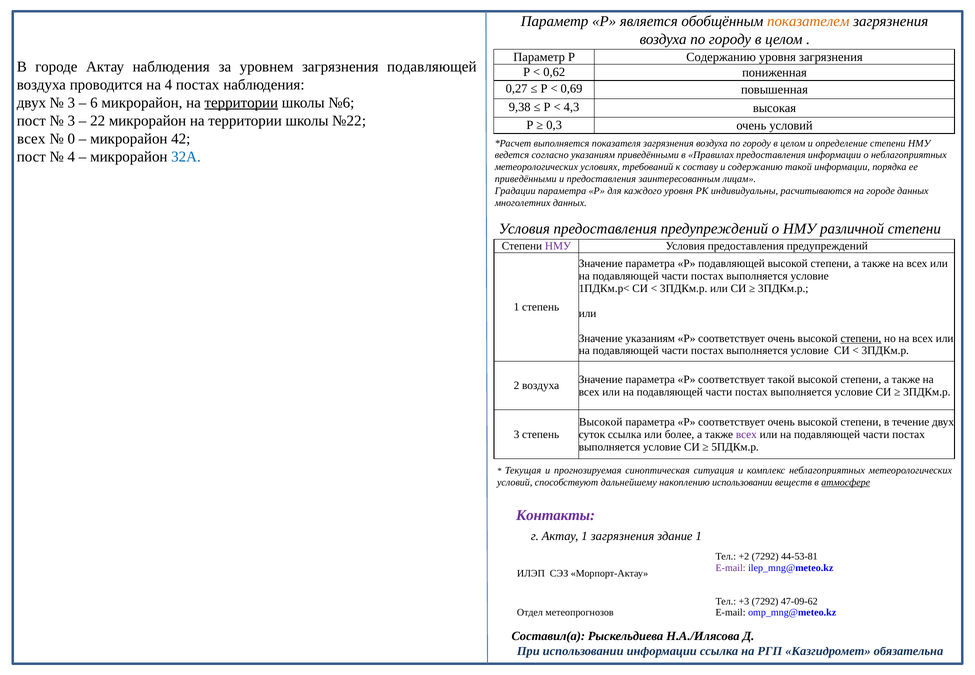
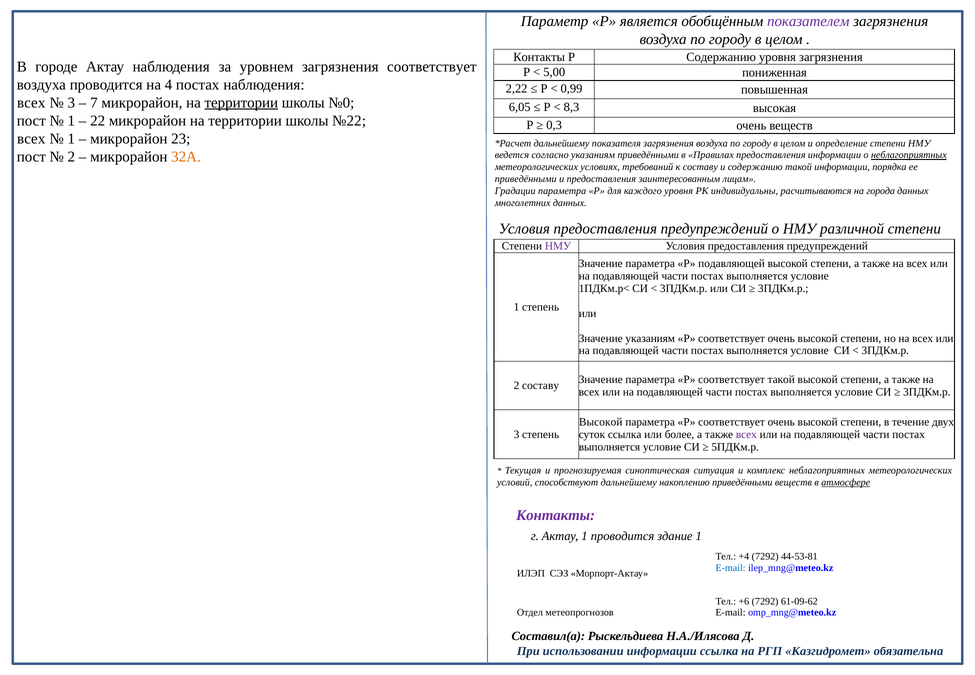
показателем colour: orange -> purple (808, 21)
Параметр: Параметр -> Контакты (539, 57)
загрязнения подавляющей: подавляющей -> соответствует (432, 67)
0,62: 0,62 -> 5,00 (554, 72)
0,27: 0,27 -> 2,22 (517, 88)
0,69: 0,69 -> 0,99 (572, 88)
двух: двух -> всех (31, 103)
6: 6 -> 7 (94, 103)
№6: №6 -> №0 (341, 103)
9,38: 9,38 -> 6,05 (520, 107)
4,3: 4,3 -> 8,3 (572, 107)
3: 3 -> 1 (71, 121)
очень условий: условий -> веществ (791, 126)
0: 0 -> 1 (71, 139)
42: 42 -> 23 (181, 139)
выполняется: выполняется -> дальнейшему (562, 143)
4: 4 -> 2 (71, 157)
32А colour: blue -> orange (186, 157)
неблагоприятных underline: none -> present (909, 155)
на городе: городе -> города (881, 191)
степени underline: present -> none (861, 338)
2 воздуха: воздуха -> составу (541, 386)
накоплению использовании: использовании -> приведёнными (742, 483)
1 загрязнения: загрязнения -> проводится (623, 536)
+2: +2 -> +4 (744, 557)
E-mail colour: purple -> blue (731, 568)
+3: +3 -> +6 (744, 602)
47-09-62: 47-09-62 -> 61-09-62 (799, 602)
